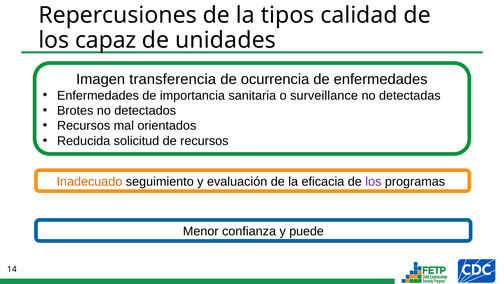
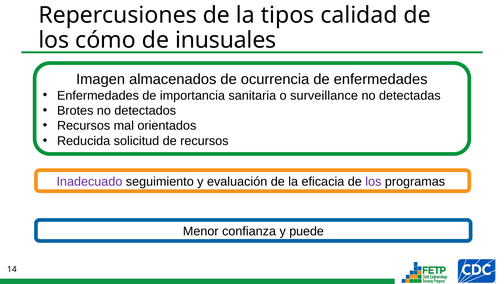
capaz: capaz -> cómo (106, 40)
unidades: unidades -> inusuales (226, 40)
transferencia: transferencia -> almacenados (173, 79)
Inadecuado colour: orange -> purple (89, 181)
